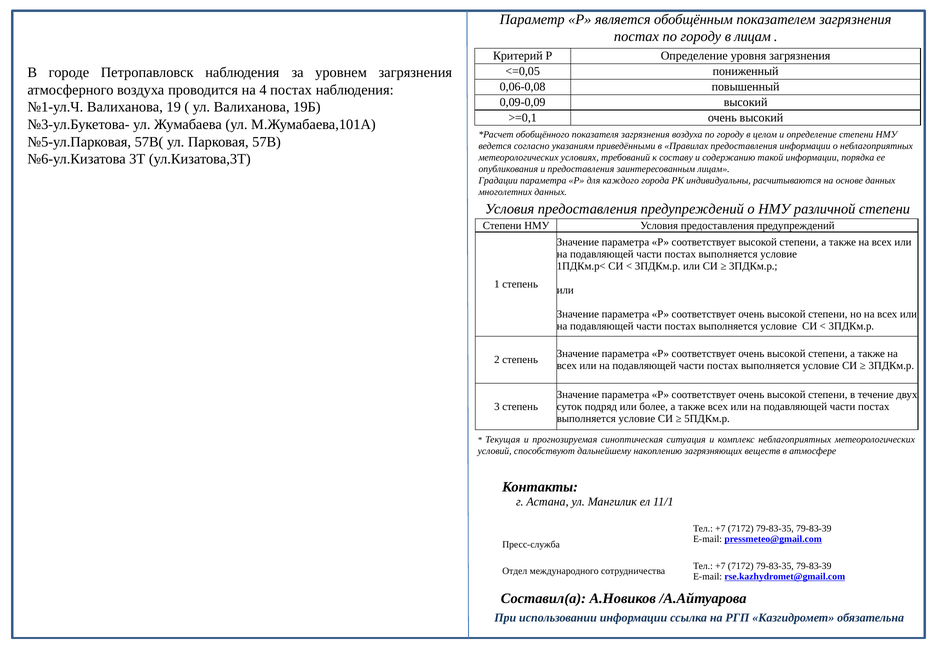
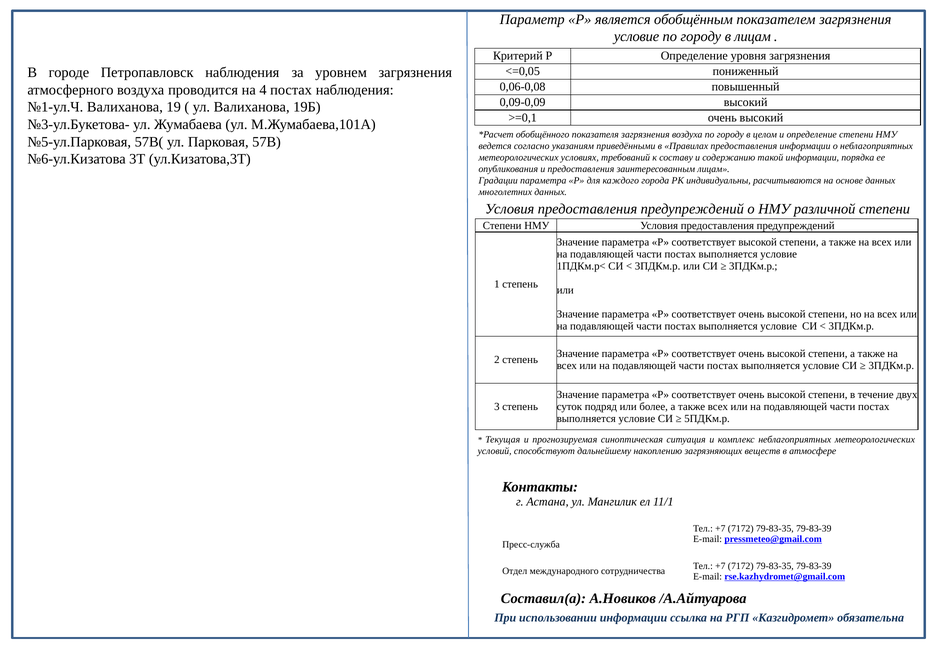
постах: постах -> условие (637, 37)
